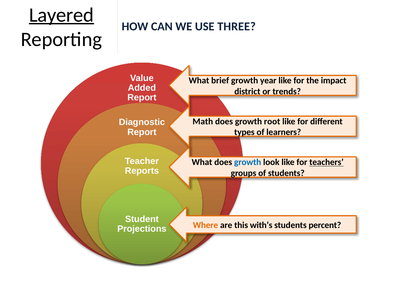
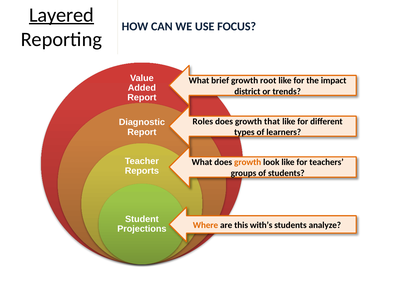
THREE: THREE -> FOCUS (237, 27)
year: year -> root (268, 81)
Math: Math -> Roles (203, 121)
root: root -> that (272, 121)
growth colour: blue -> orange (248, 162)
teachers underline: present -> none (326, 162)
percent: percent -> analyze (325, 225)
